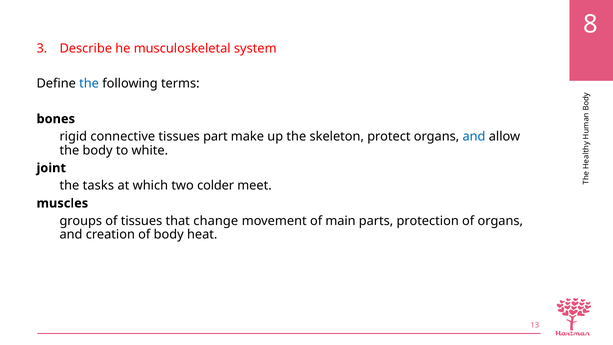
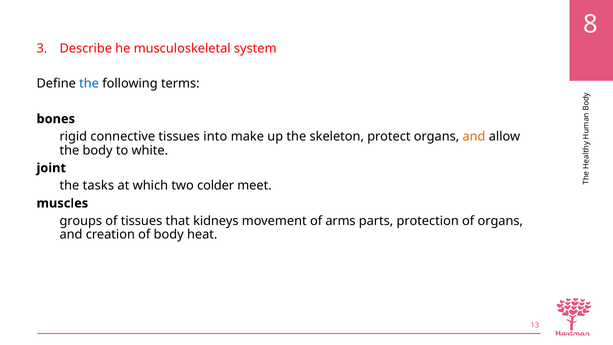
part: part -> into (215, 136)
and colour: blue -> orange (474, 136)
change: change -> kidneys (216, 221)
main: main -> arms (341, 221)
